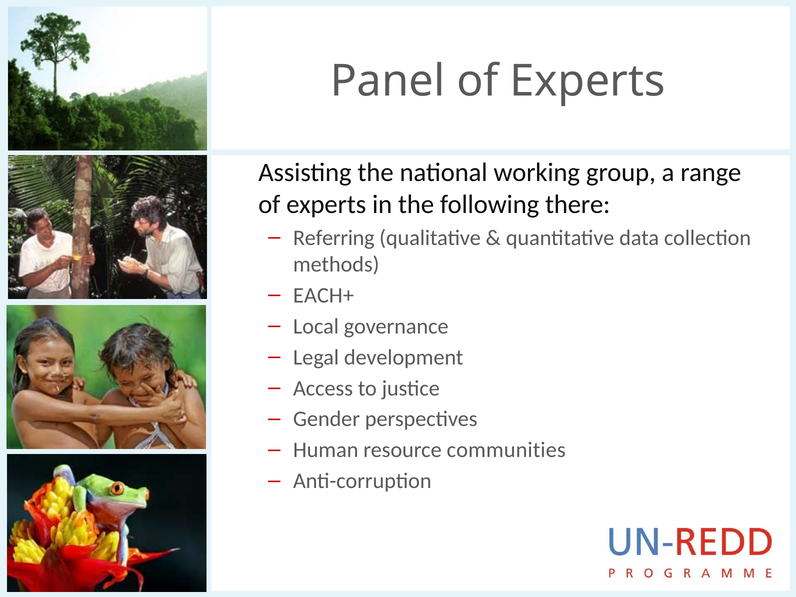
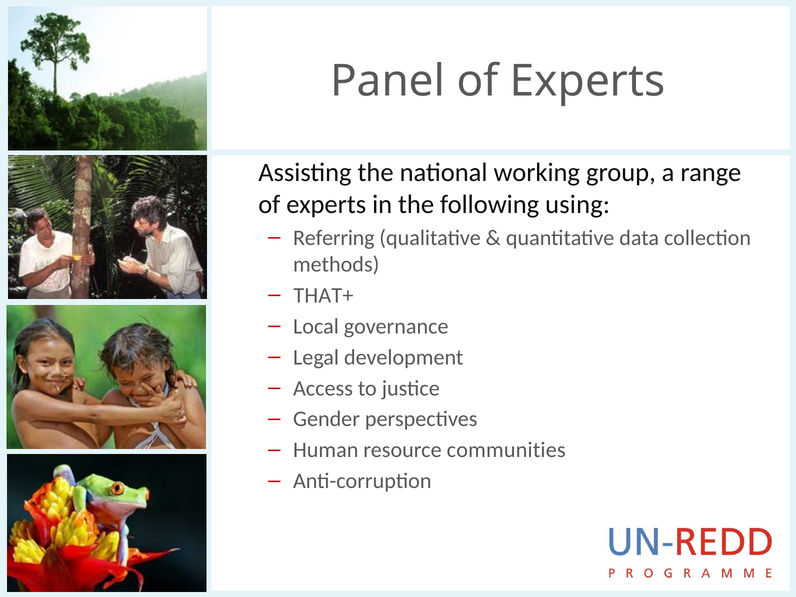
there: there -> using (578, 205)
EACH+: EACH+ -> THAT+ (323, 295)
